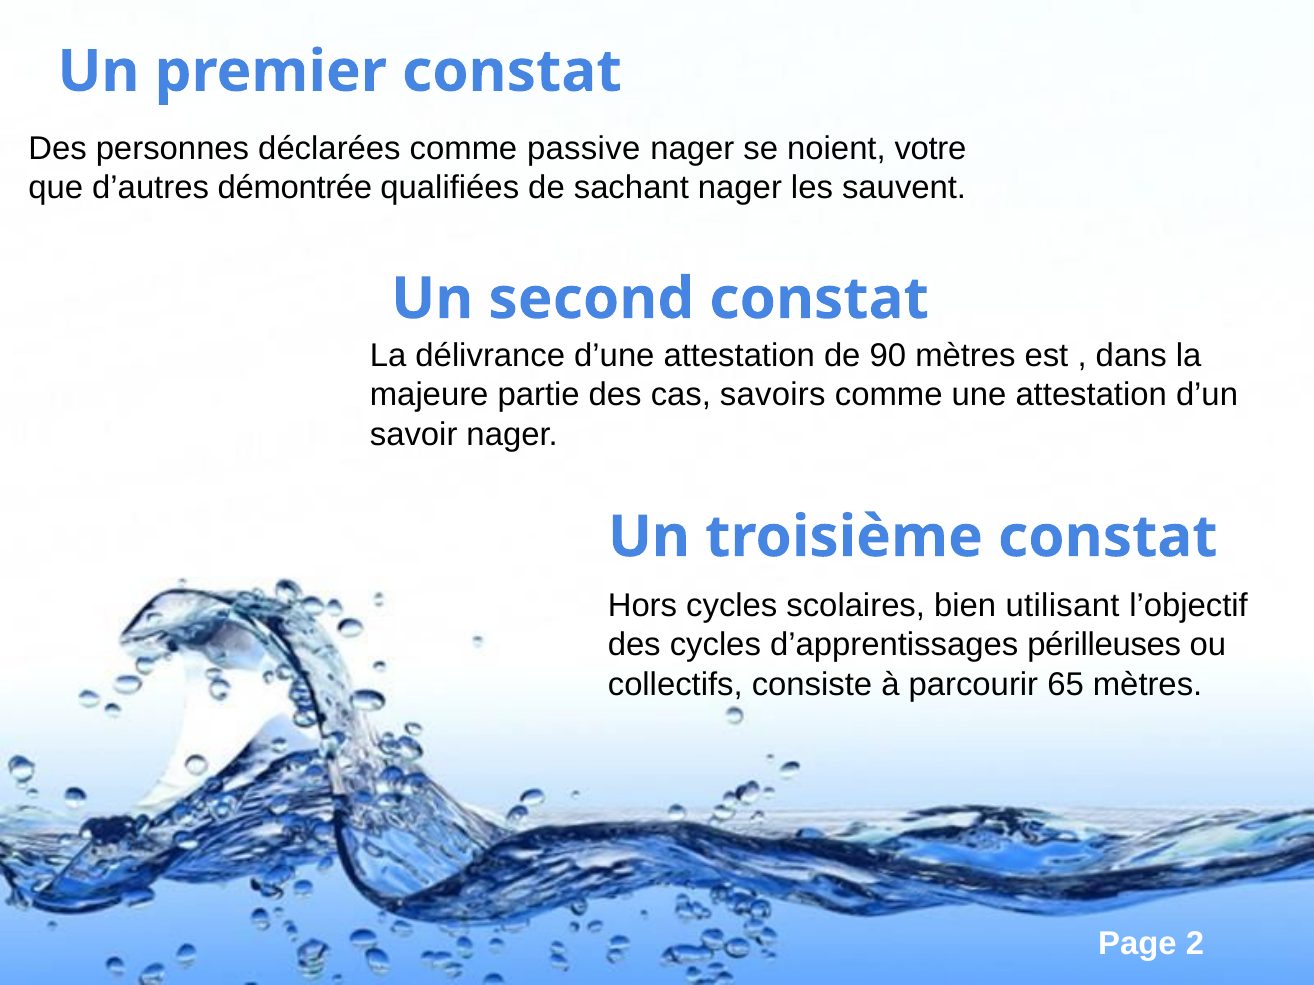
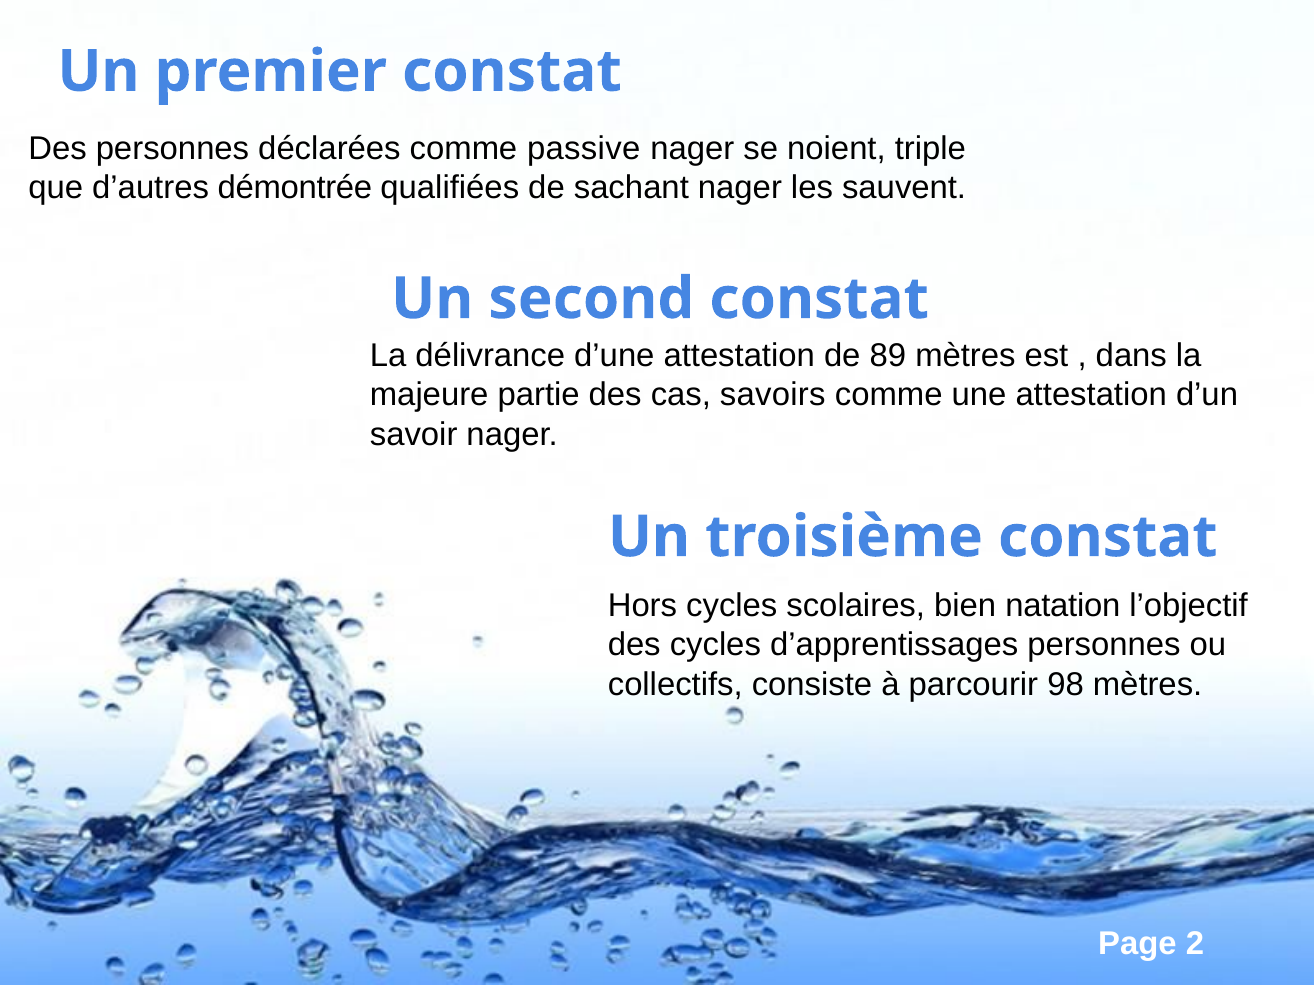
votre: votre -> triple (930, 149)
90: 90 -> 89 (888, 356)
utilisant: utilisant -> natation (1063, 606)
d’apprentissages périlleuses: périlleuses -> personnes (1104, 645)
65: 65 -> 98 (1066, 685)
